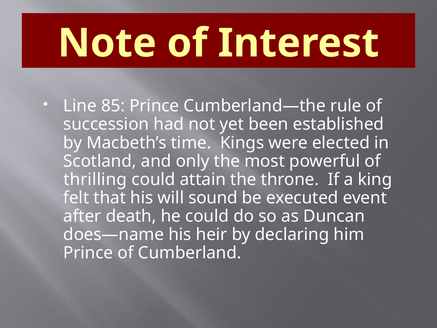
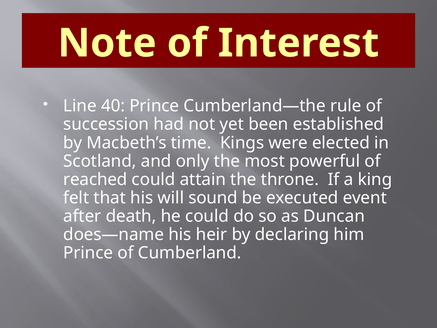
85: 85 -> 40 (113, 106)
thrilling: thrilling -> reached (95, 179)
